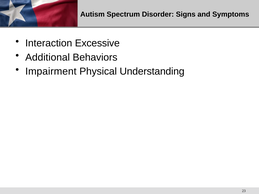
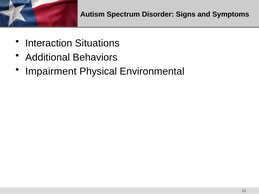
Excessive: Excessive -> Situations (97, 43)
Understanding: Understanding -> Environmental (152, 71)
